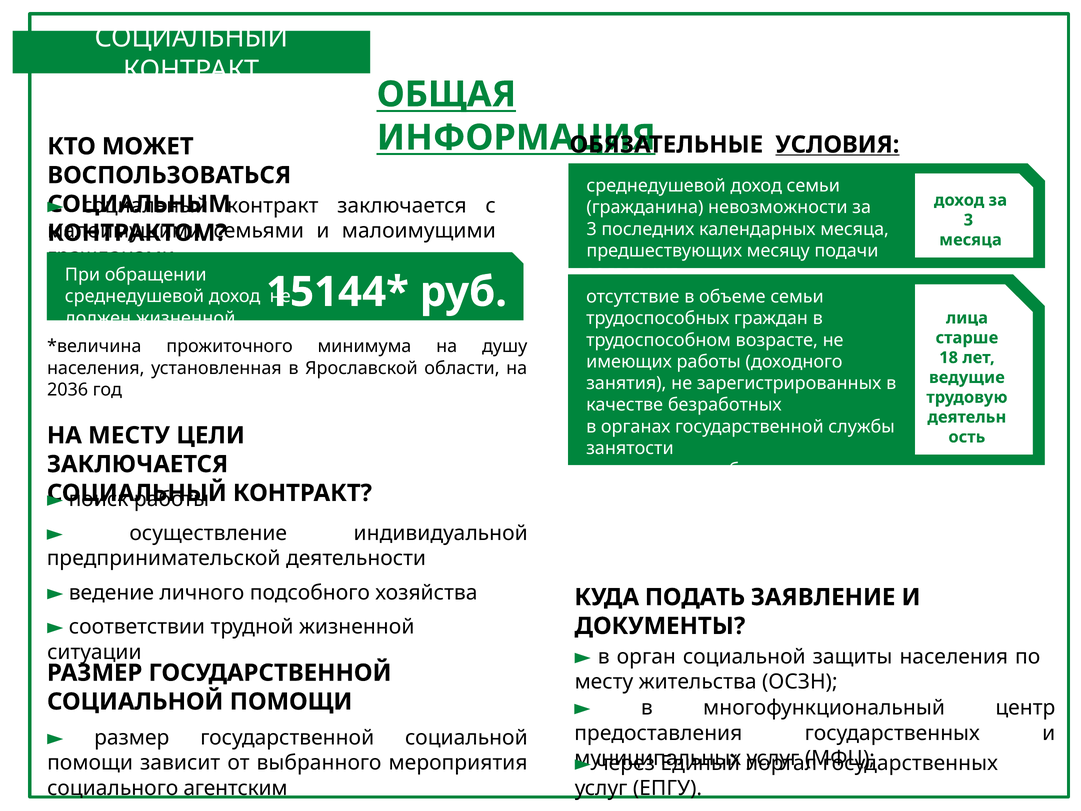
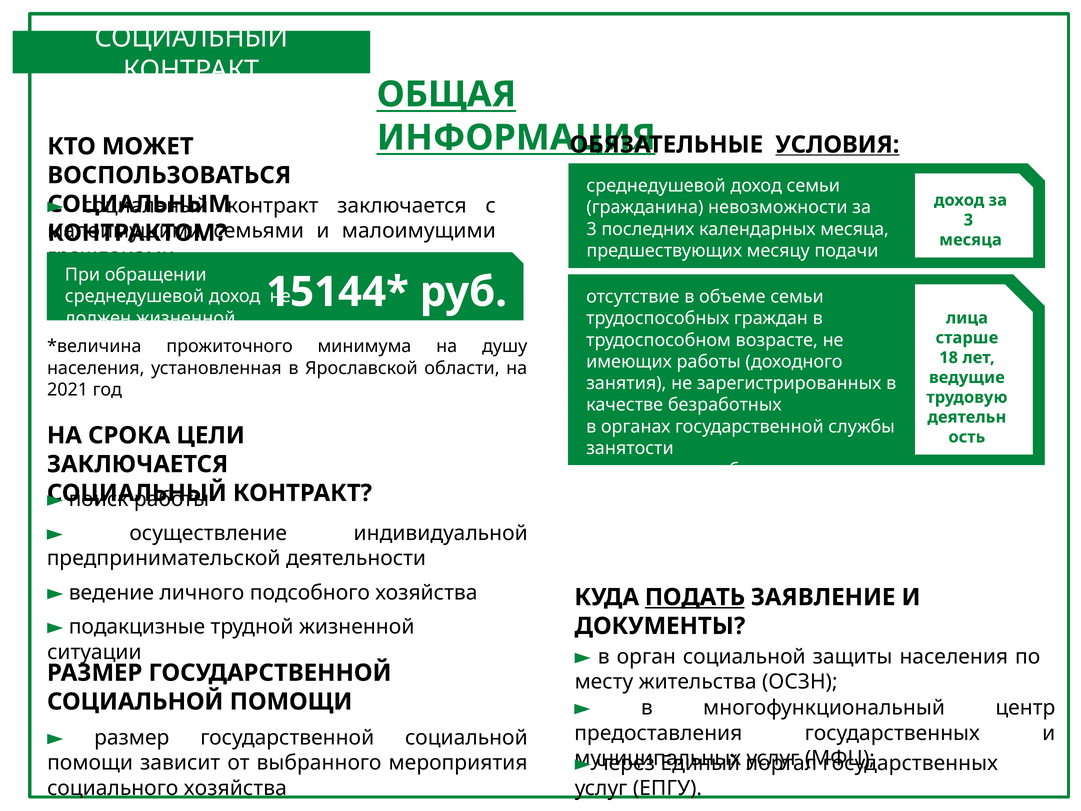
2036: 2036 -> 2021 (68, 390)
НА МЕСТУ: МЕСТУ -> СРОКА (129, 435)
ПОДАТЬ underline: none -> present (695, 597)
соответствии: соответствии -> подакцизные (137, 627)
социального агентским: агентским -> хозяйства (235, 788)
